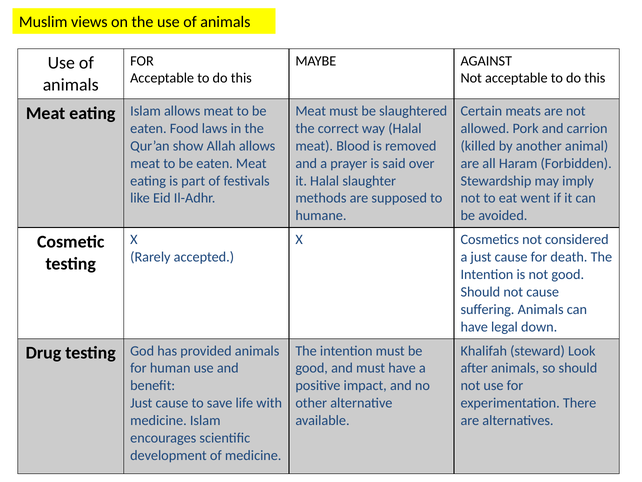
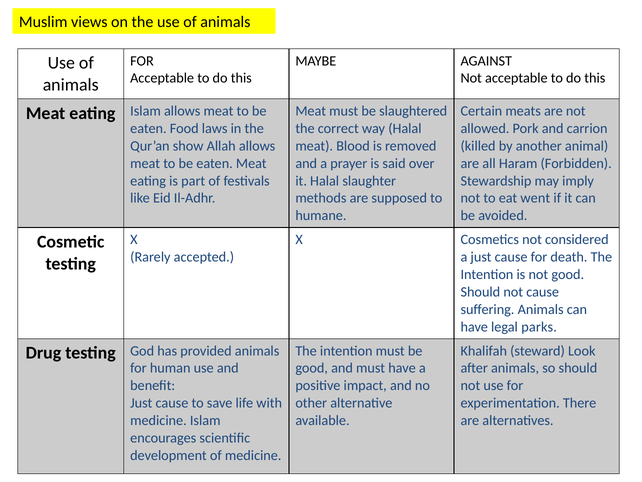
down: down -> parks (539, 327)
